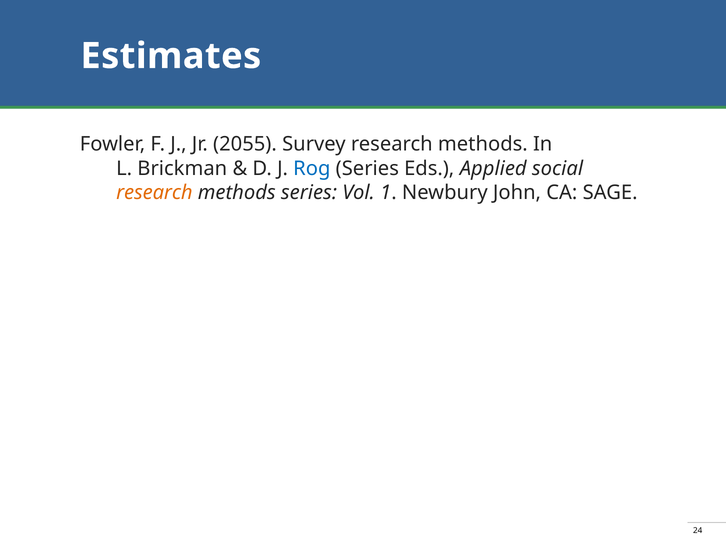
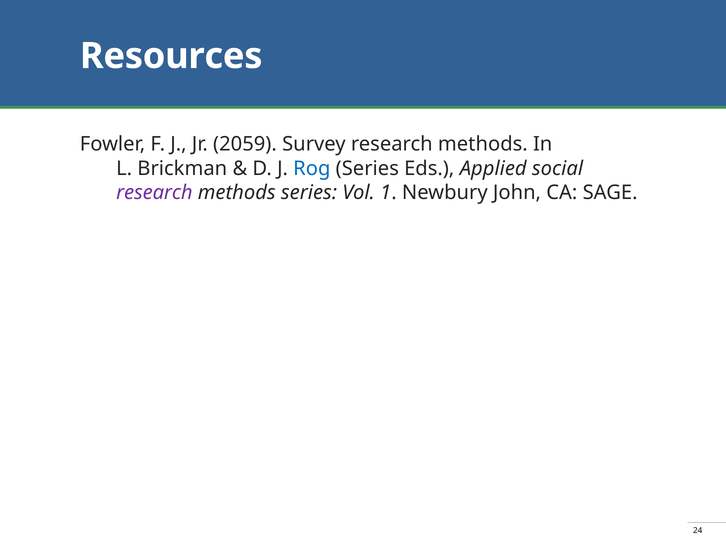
Estimates: Estimates -> Resources (171, 56)
2055: 2055 -> 2059 (245, 144)
research colour: orange -> purple (154, 193)
